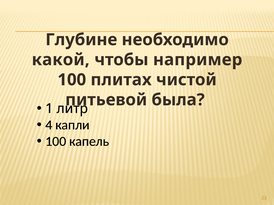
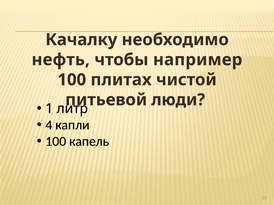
Глубине: Глубине -> Качалку (81, 40)
какой: какой -> нефть (61, 60)
была: была -> люди (178, 100)
